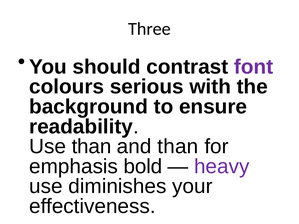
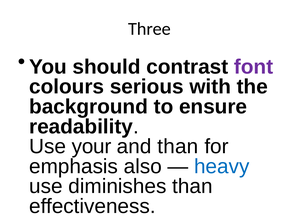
Use than: than -> your (92, 147)
bold: bold -> also (143, 167)
heavy colour: purple -> blue (222, 167)
diminishes your: your -> than (192, 187)
